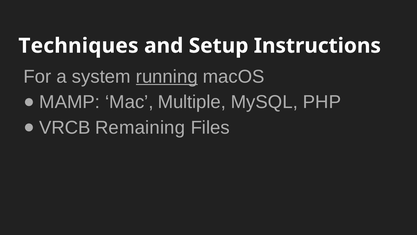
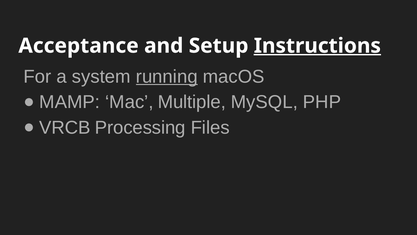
Techniques: Techniques -> Acceptance (79, 46)
Instructions underline: none -> present (317, 46)
Remaining: Remaining -> Processing (140, 128)
